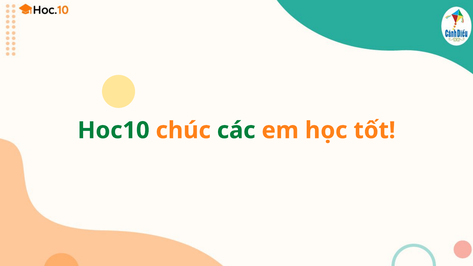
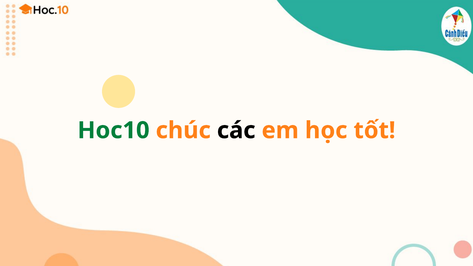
các colour: green -> black (236, 130)
